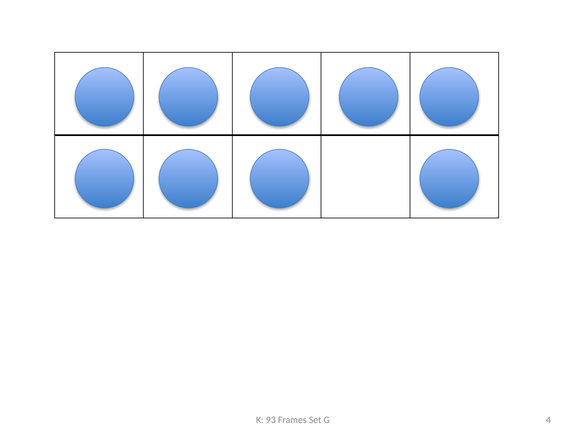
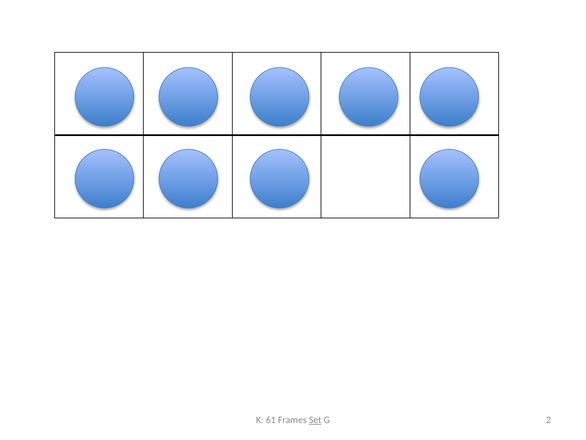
93: 93 -> 61 (271, 420)
Set underline: none -> present (315, 420)
4: 4 -> 2 (548, 420)
